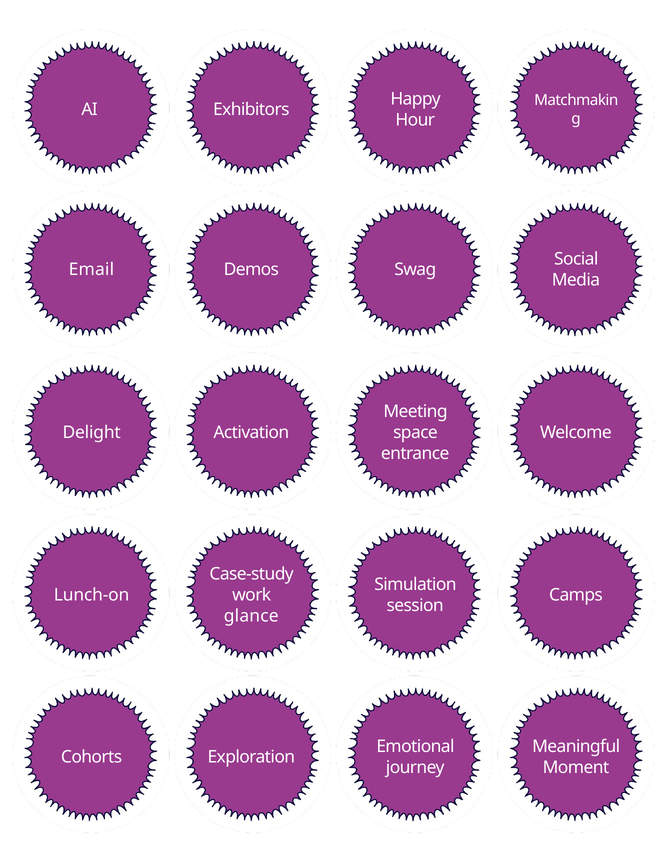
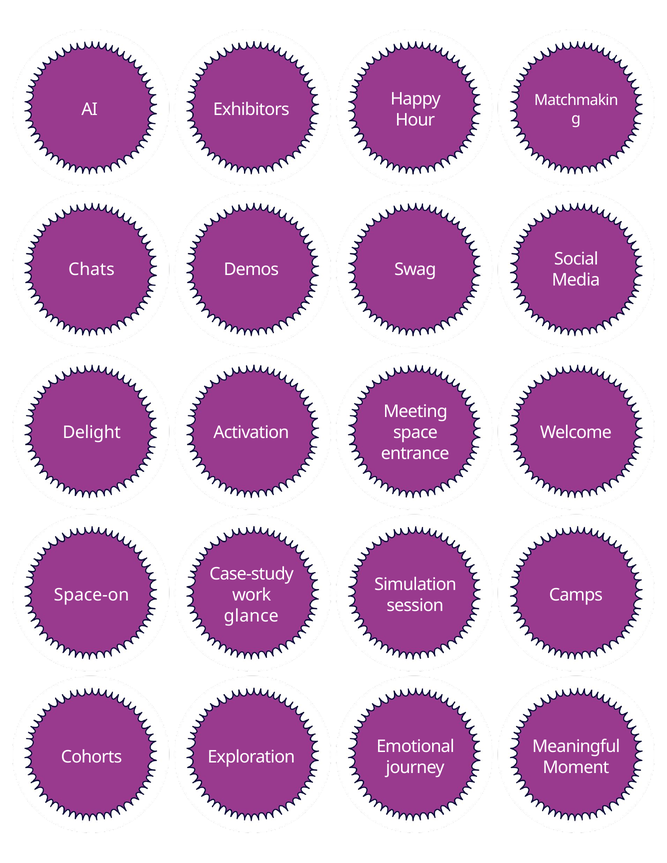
Email: Email -> Chats (91, 270)
Lunch-on: Lunch-on -> Space-on (92, 595)
